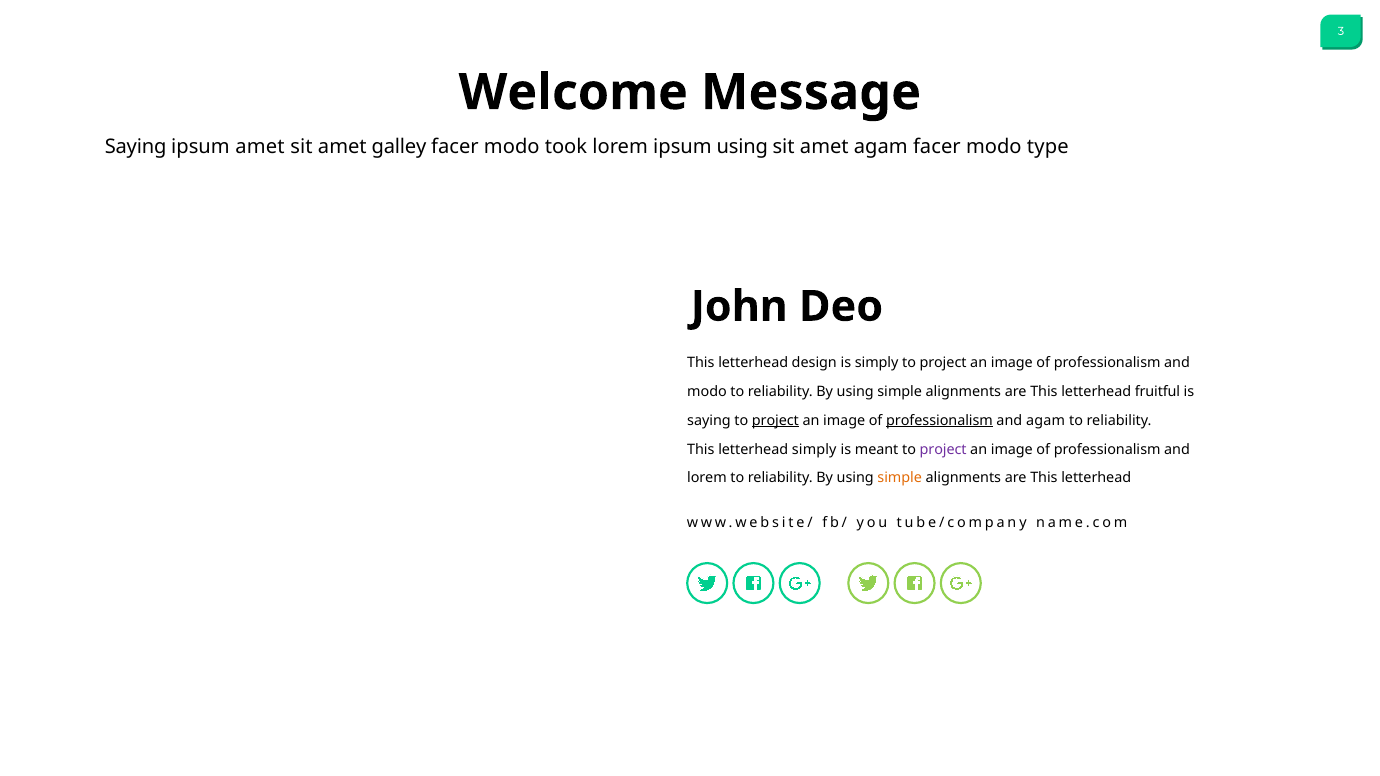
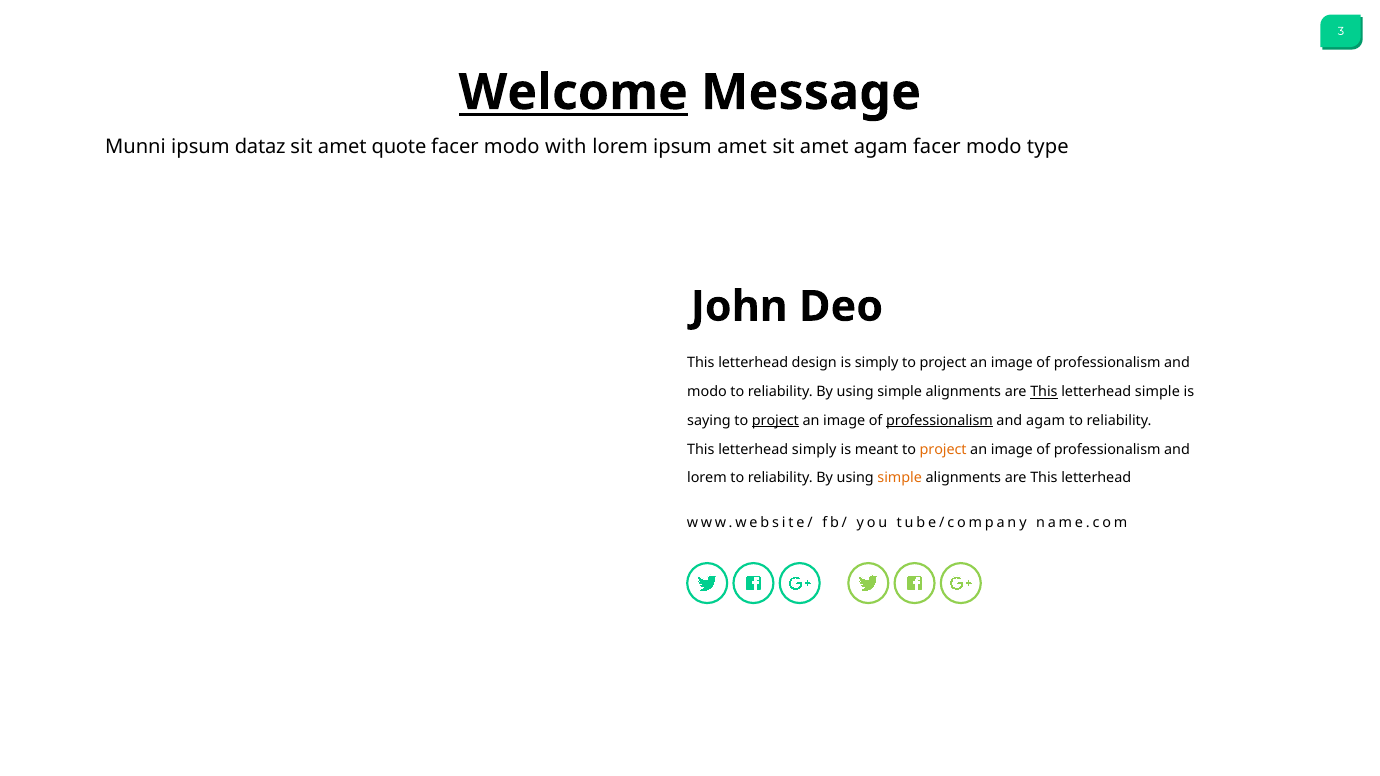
Welcome underline: none -> present (573, 93)
Saying: Saying -> Munni (135, 147)
ipsum amet: amet -> dataz (260, 147)
galley: galley -> quote (399, 147)
took: took -> with (566, 147)
ipsum using: using -> amet (742, 147)
This underline: none -> present (1044, 392)
letterhead fruitful: fruitful -> simple (1157, 392)
project colour: purple -> orange (943, 449)
